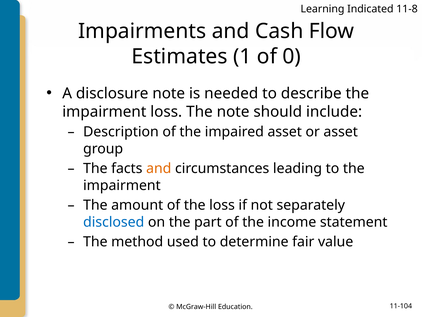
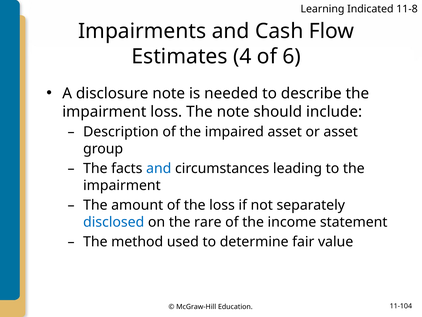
1: 1 -> 4 (242, 56)
0: 0 -> 6 (292, 56)
and colour: orange -> blue (159, 168)
part: part -> rare (208, 222)
